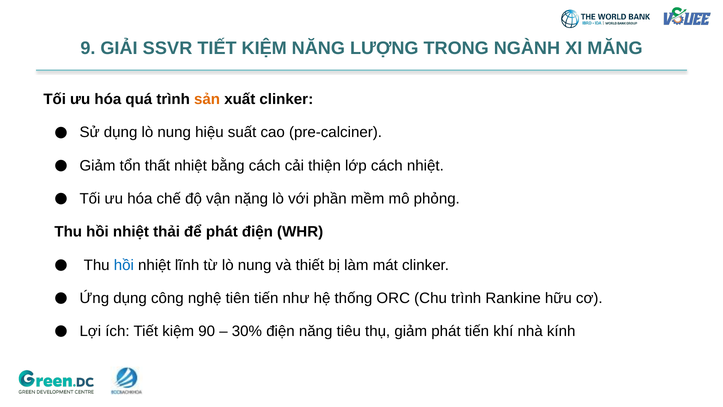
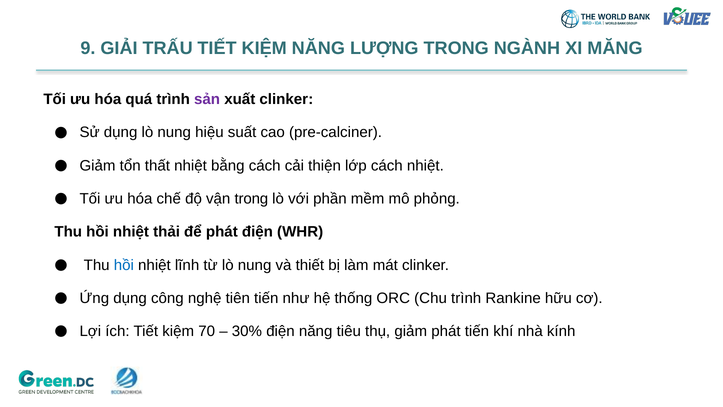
SSVR: SSVR -> TRẤU (168, 48)
sản colour: orange -> purple (207, 99)
vận nặng: nặng -> trong (251, 199)
90: 90 -> 70 (207, 331)
